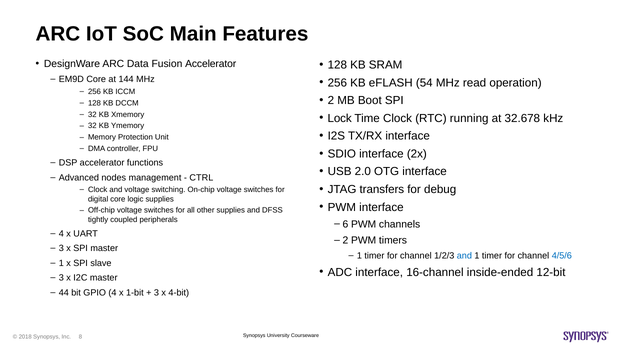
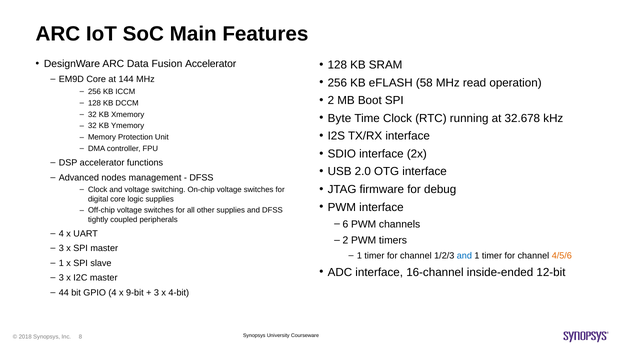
54: 54 -> 58 (424, 83)
Lock: Lock -> Byte (340, 118)
CTRL: CTRL -> DFSS (201, 178)
transfers: transfers -> firmware (382, 190)
4/5/6 colour: blue -> orange (562, 256)
1-bit: 1-bit -> 9-bit (135, 293)
